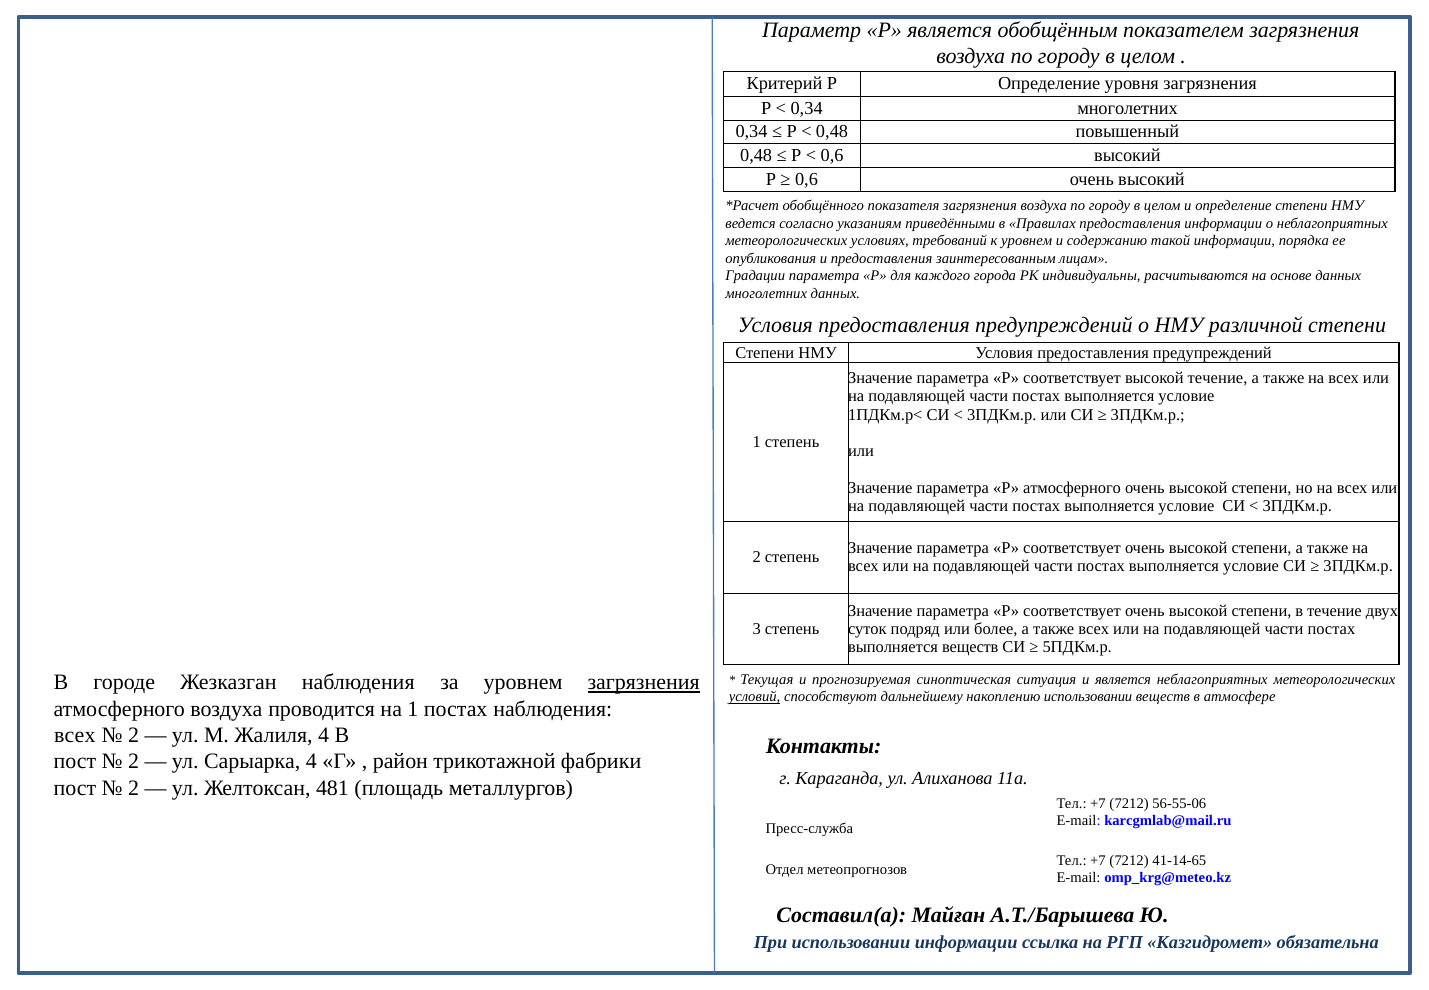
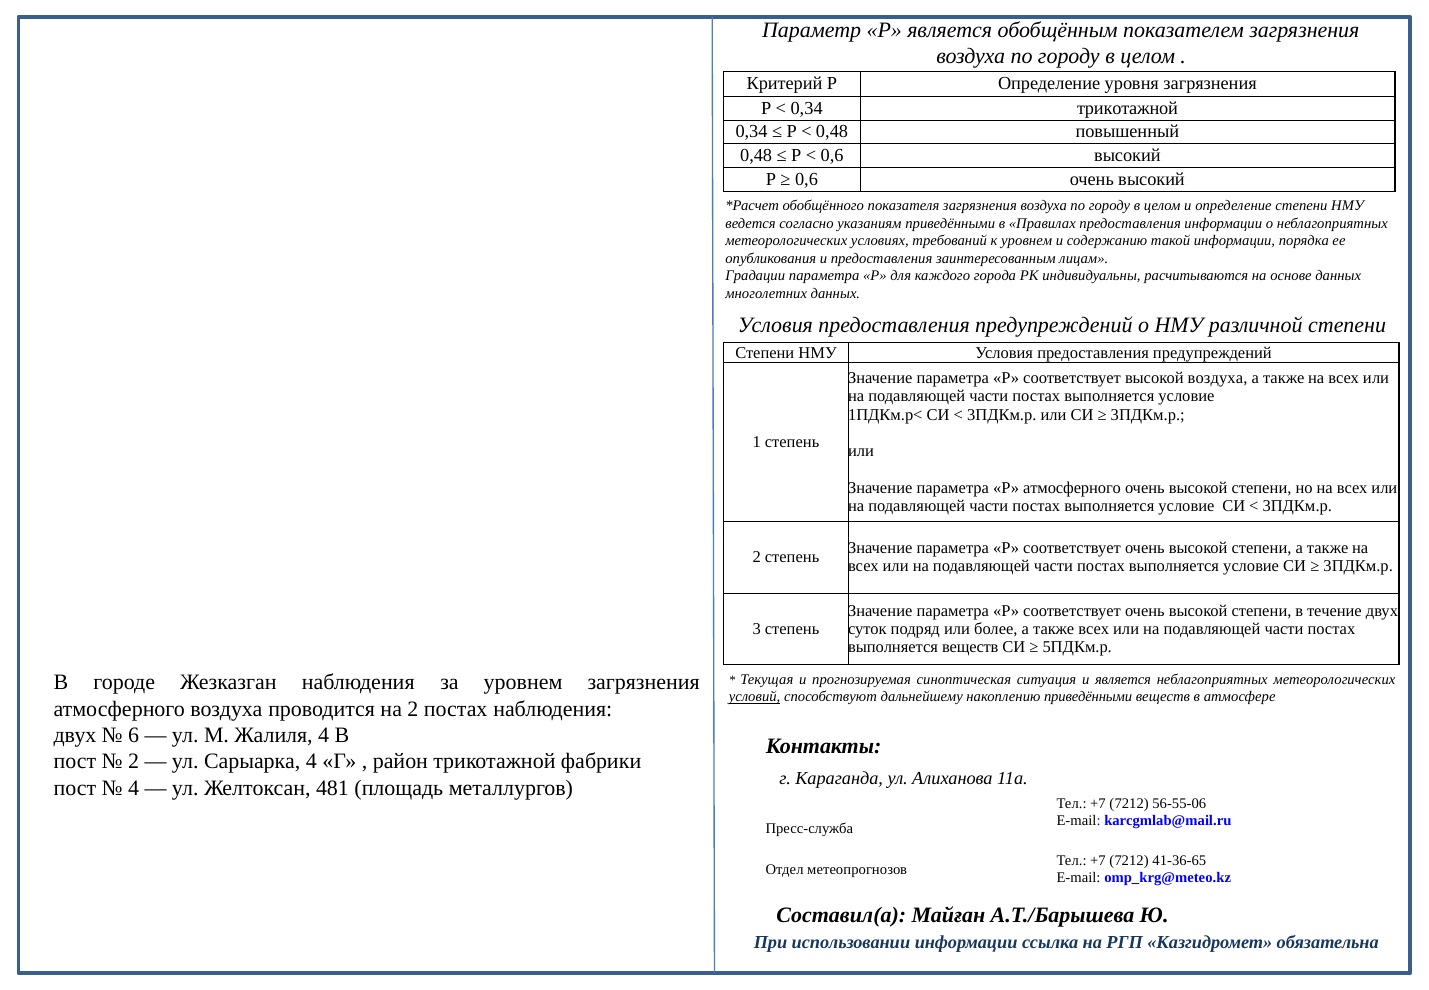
0,34 многолетних: многолетних -> трикотажной (1128, 108)
высокой течение: течение -> воздуха (1218, 378)
загрязнения underline: present -> none (644, 682)
накоплению использовании: использовании -> приведёнными (1088, 697)
на 1: 1 -> 2 (413, 708)
всех: всех -> двух (75, 735)
2: 2 -> 6 (134, 735)
2: 2 -> 4 (134, 788)
41-14-65: 41-14-65 -> 41-36-65 (1179, 860)
